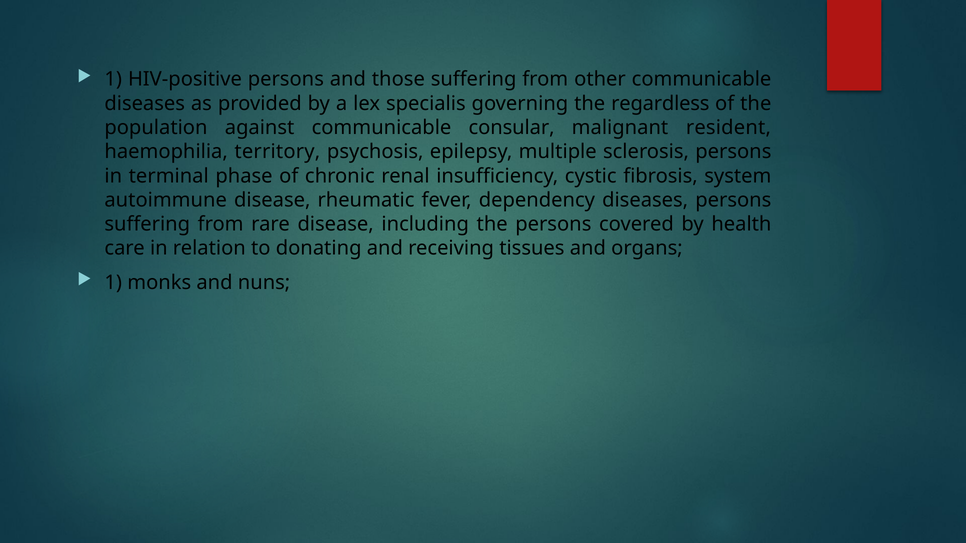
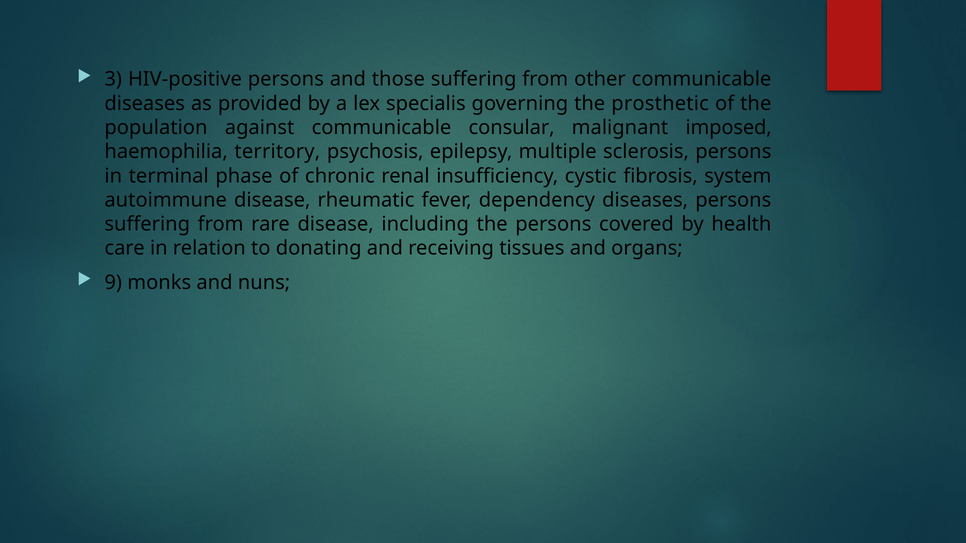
1: 1 -> 3 (113, 79)
regardless: regardless -> prosthetic (660, 104)
resident: resident -> imposed (729, 128)
1: 1 -> 9 (113, 283)
